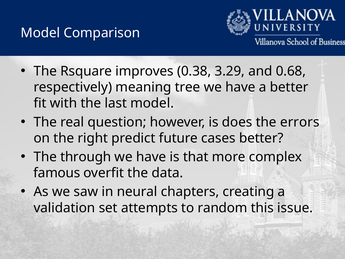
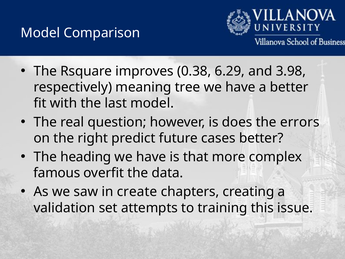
3.29: 3.29 -> 6.29 (230, 71)
0.68: 0.68 -> 3.98 (291, 71)
through: through -> heading (86, 157)
neural: neural -> create (137, 192)
random: random -> training (222, 208)
